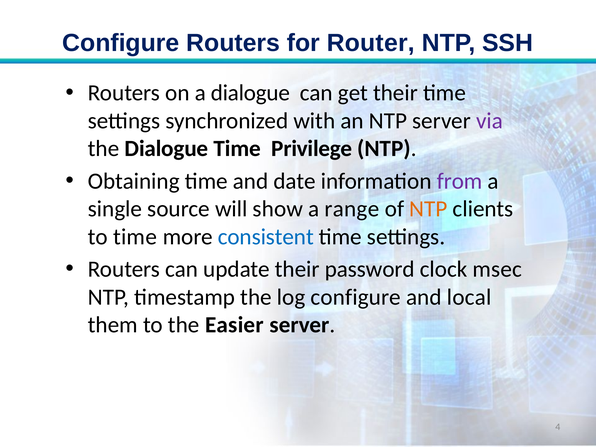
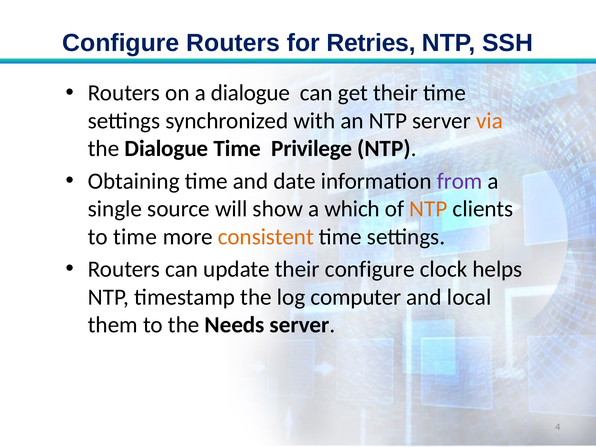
Router: Router -> Retries (371, 43)
via colour: purple -> orange (490, 121)
range: range -> which (352, 209)
consistent colour: blue -> orange (266, 237)
their password: password -> configure (370, 269)
msec: msec -> helps (497, 269)
log configure: configure -> computer (356, 297)
Easier: Easier -> Needs (235, 325)
